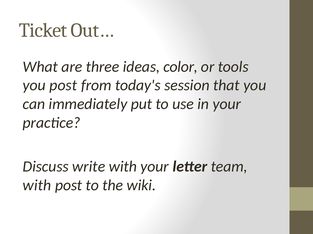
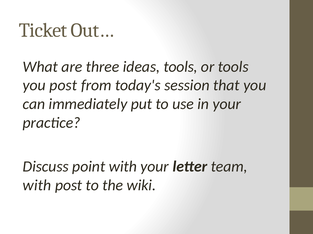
ideas color: color -> tools (181, 67)
write: write -> point (89, 167)
